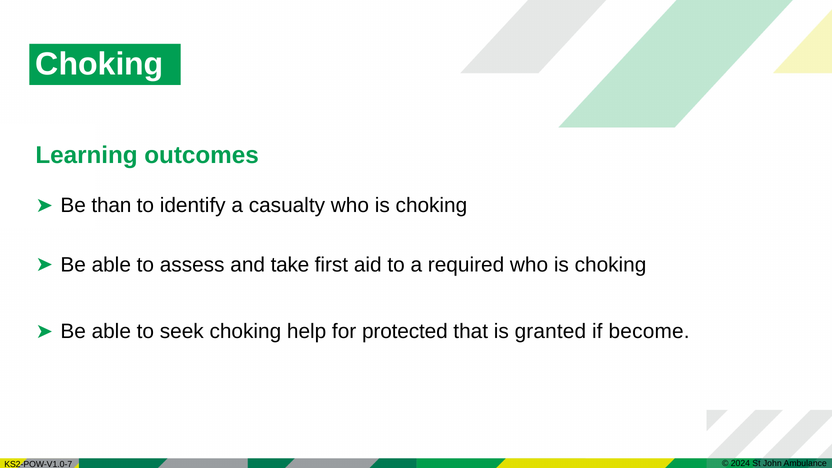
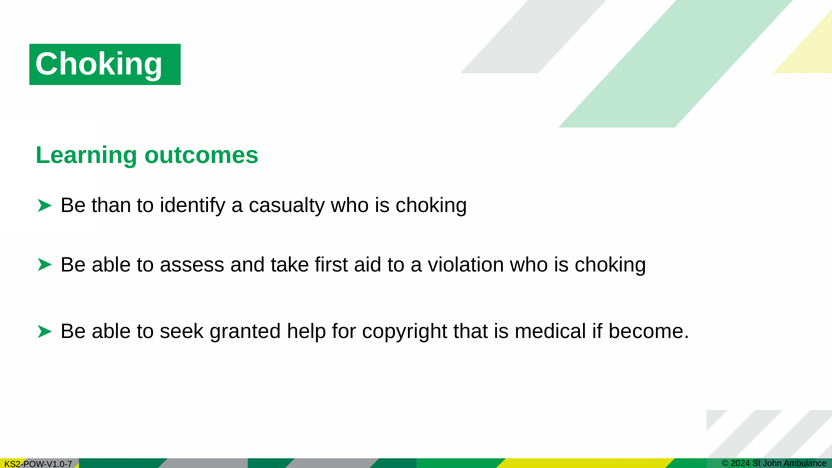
required: required -> violation (466, 265)
seek choking: choking -> granted (245, 332)
protected: protected -> copyright (405, 332)
granted: granted -> medical (550, 332)
